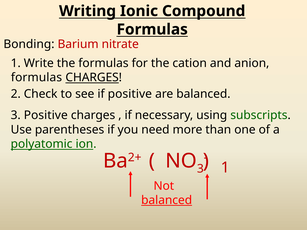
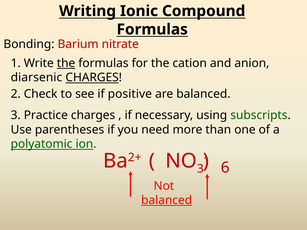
the underline: none -> present (66, 63)
formulas: formulas -> diarsenic (36, 78)
3 Positive: Positive -> Practice (46, 115)
1: 1 -> 6 (225, 168)
